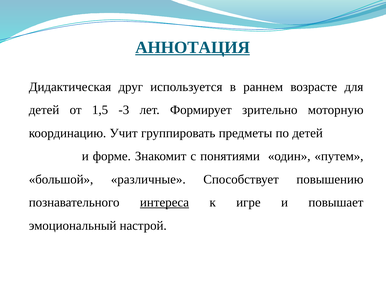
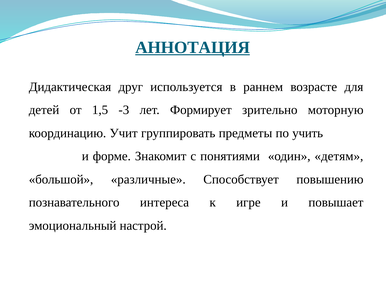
по детей: детей -> учить (308, 133)
путем: путем -> детям (339, 156)
интереса underline: present -> none (164, 203)
